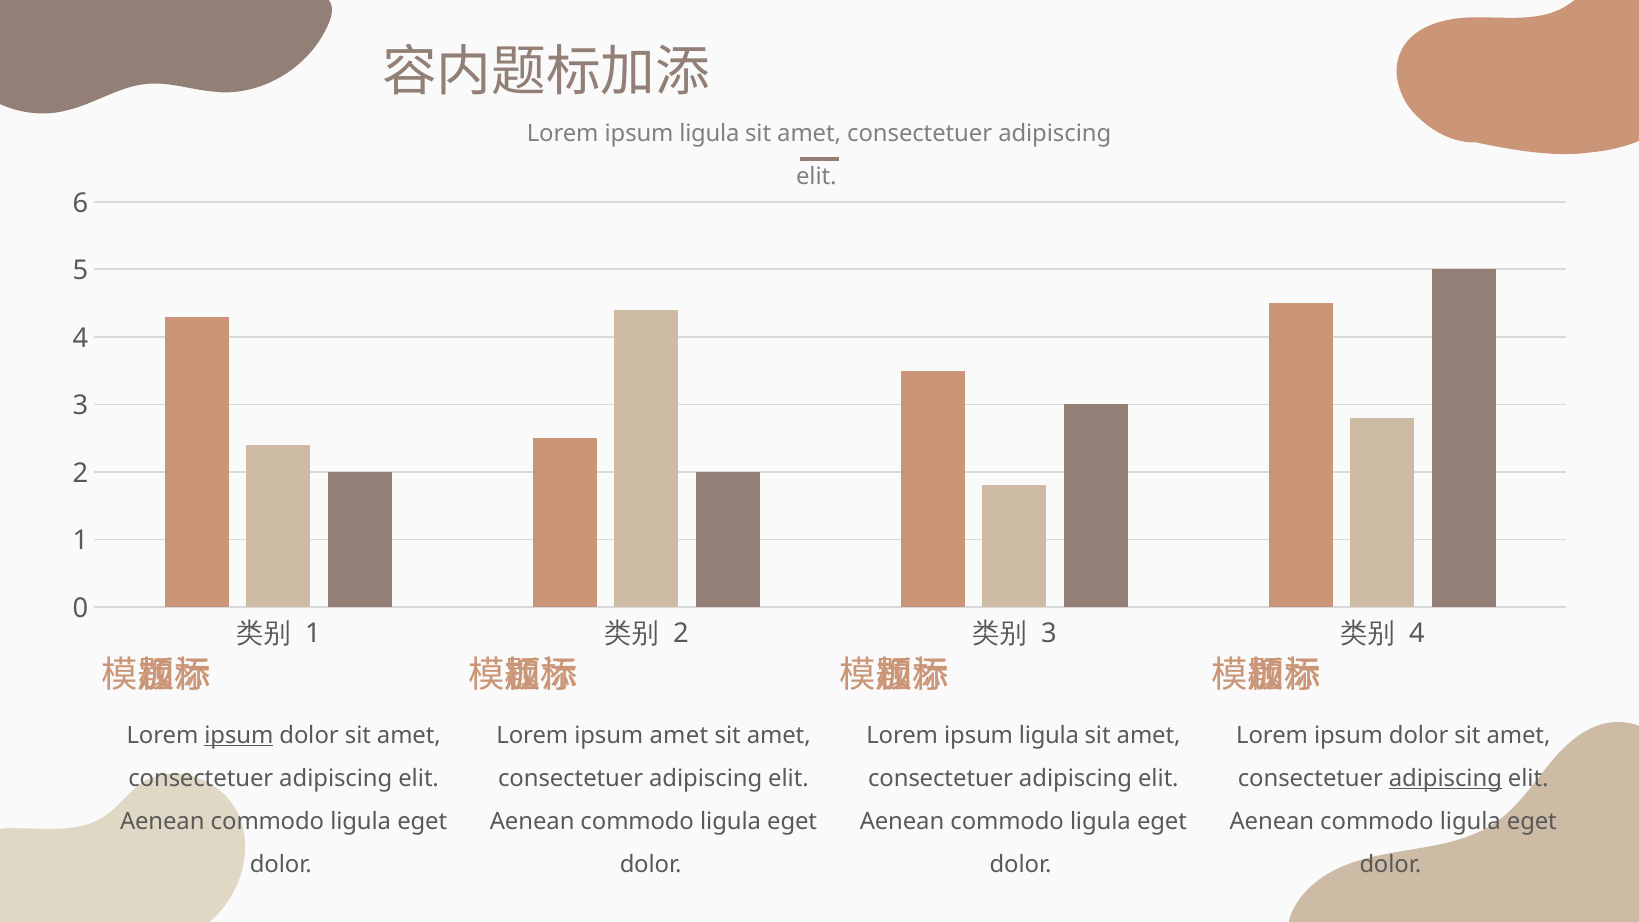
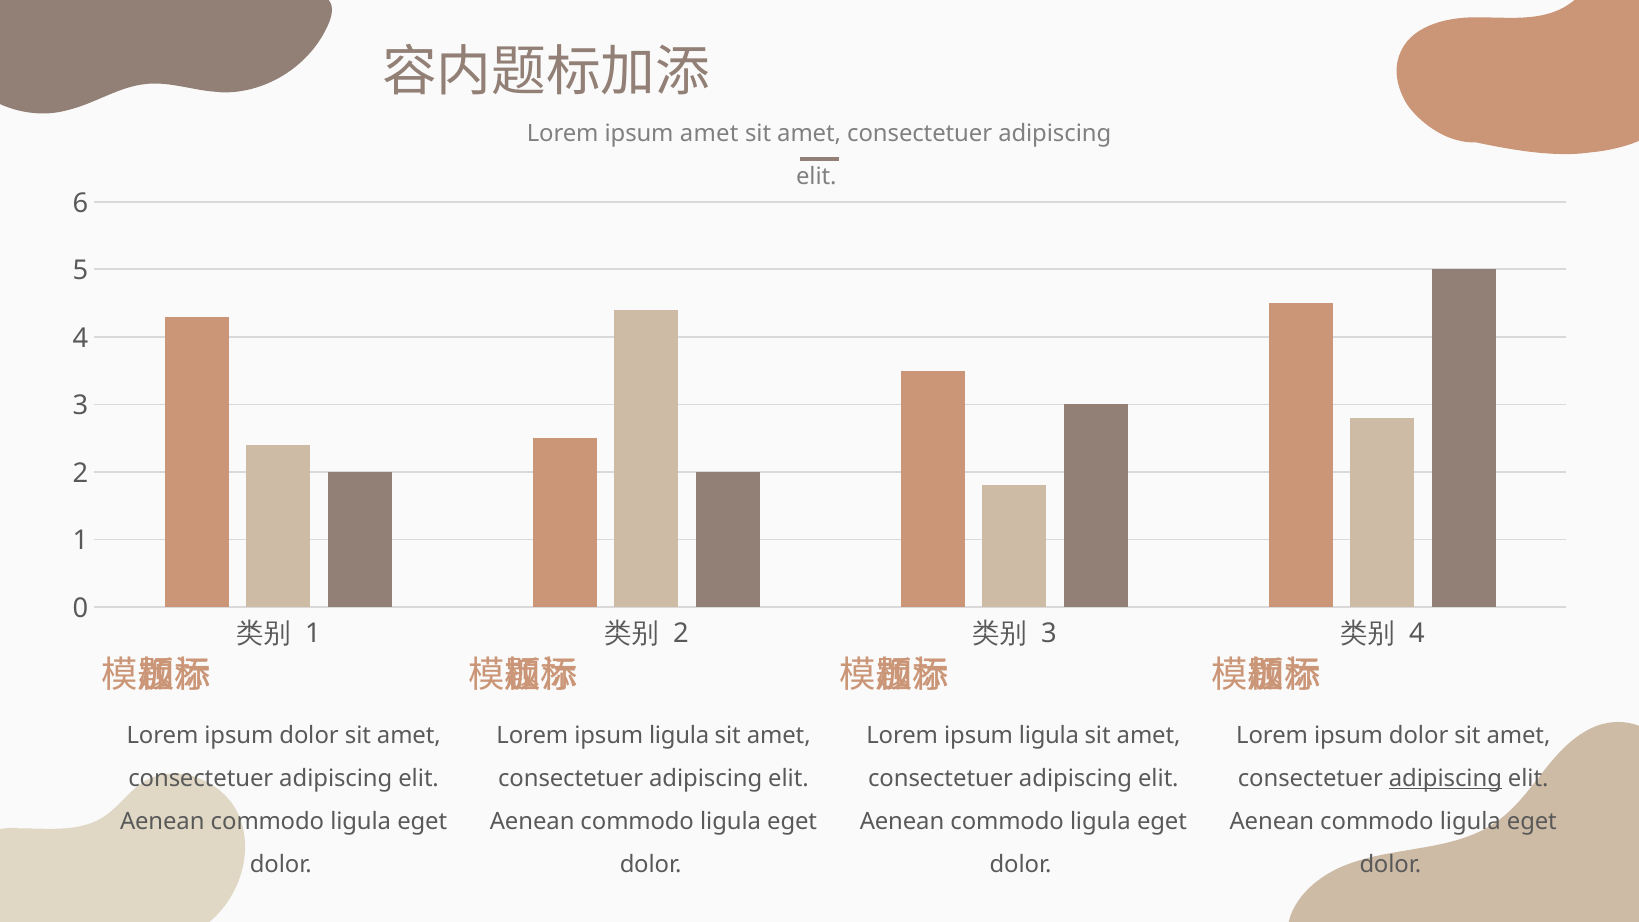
ligula: ligula -> amet (709, 134)
ipsum underline: present -> none (239, 735)
amet: amet -> ligula (679, 735)
